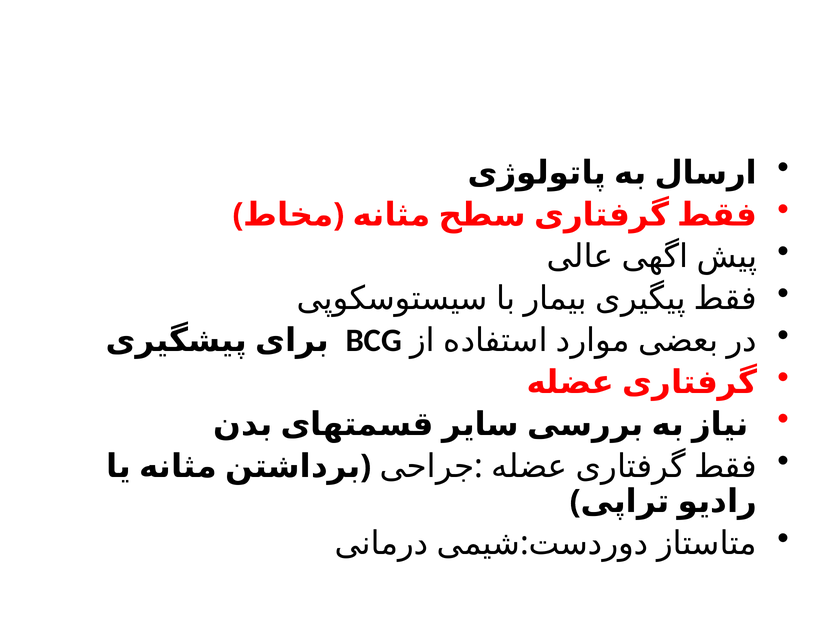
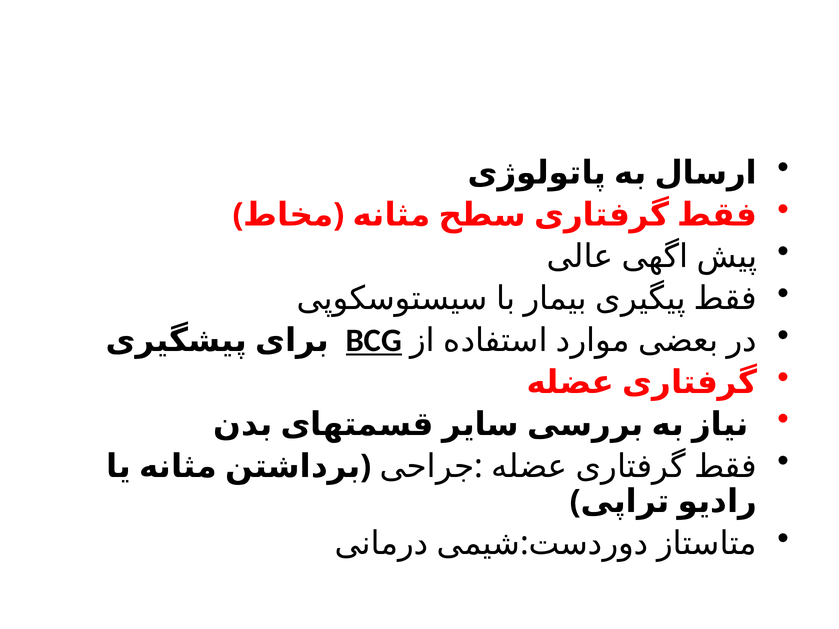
BCG underline: none -> present (374, 341)
